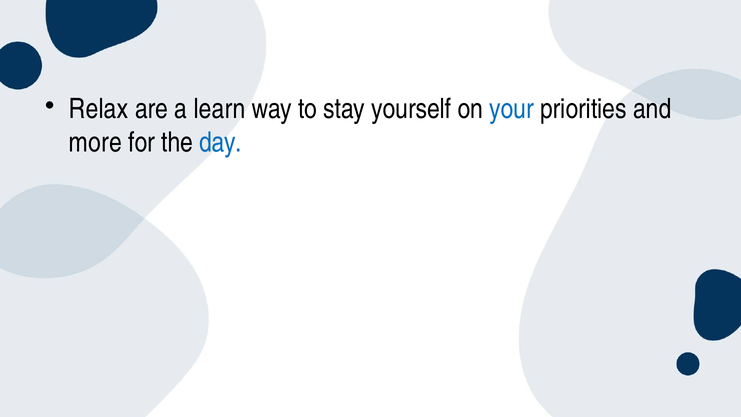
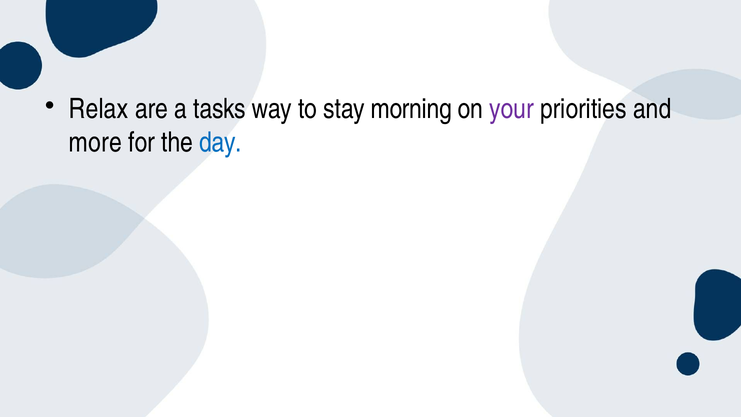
learn: learn -> tasks (220, 109)
yourself: yourself -> morning (411, 109)
your colour: blue -> purple (512, 109)
